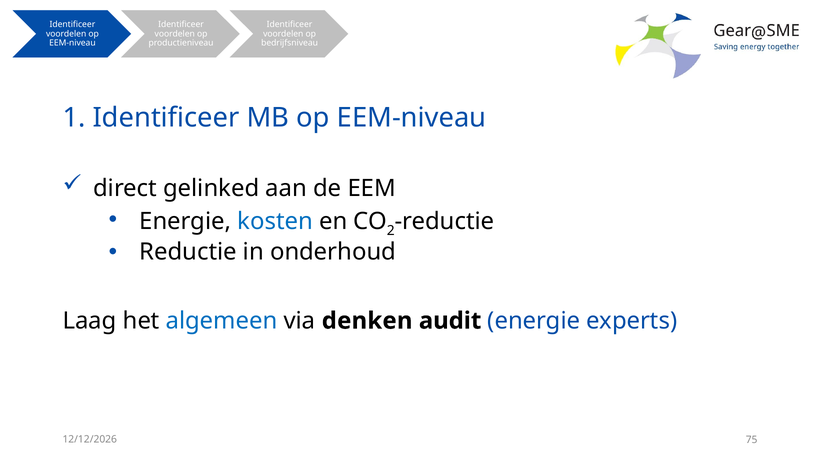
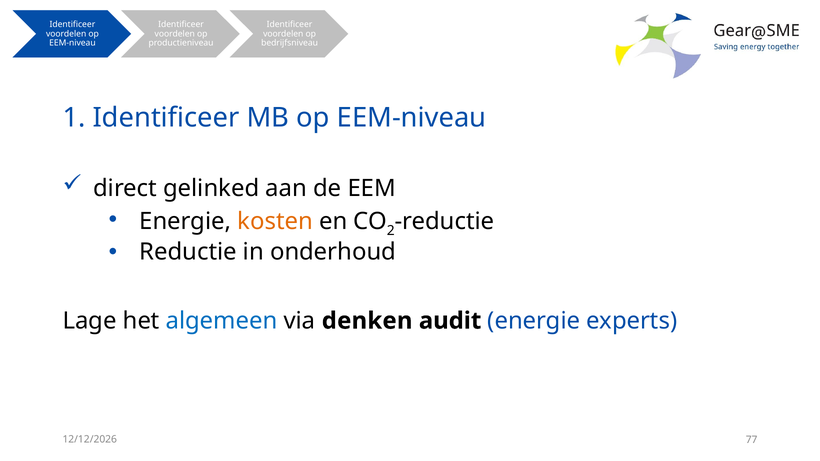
kosten colour: blue -> orange (275, 221)
Laag: Laag -> Lage (90, 321)
75: 75 -> 77 (752, 440)
